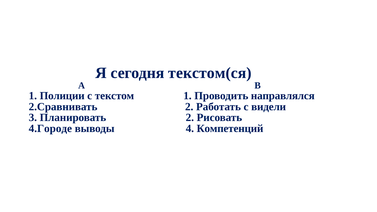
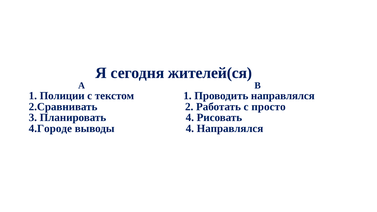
текстом(ся: текстом(ся -> жителей(ся (210, 73)
видели: видели -> просто (269, 107)
Планировать 2: 2 -> 4 (190, 118)
4 Компетенций: Компетенций -> Направлялся (230, 129)
